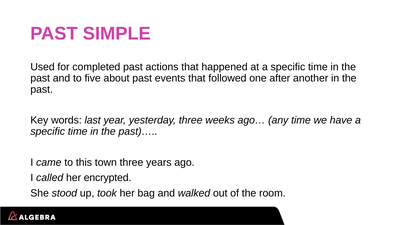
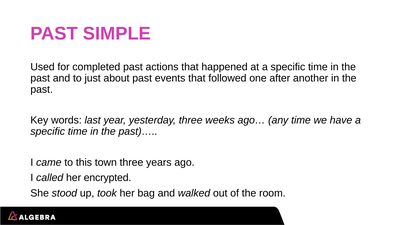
five: five -> just (93, 78)
